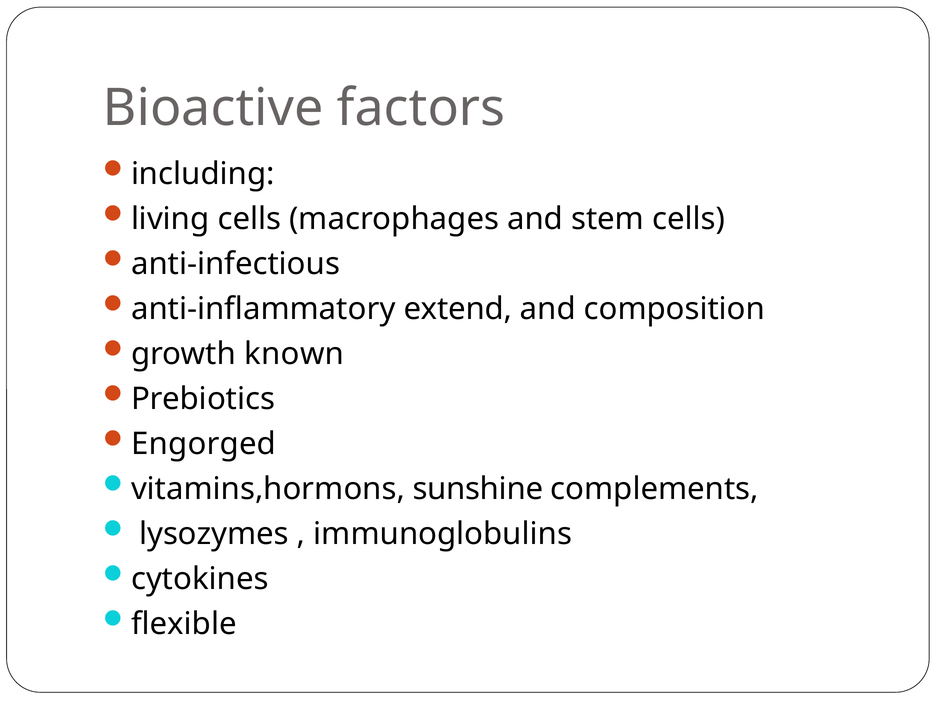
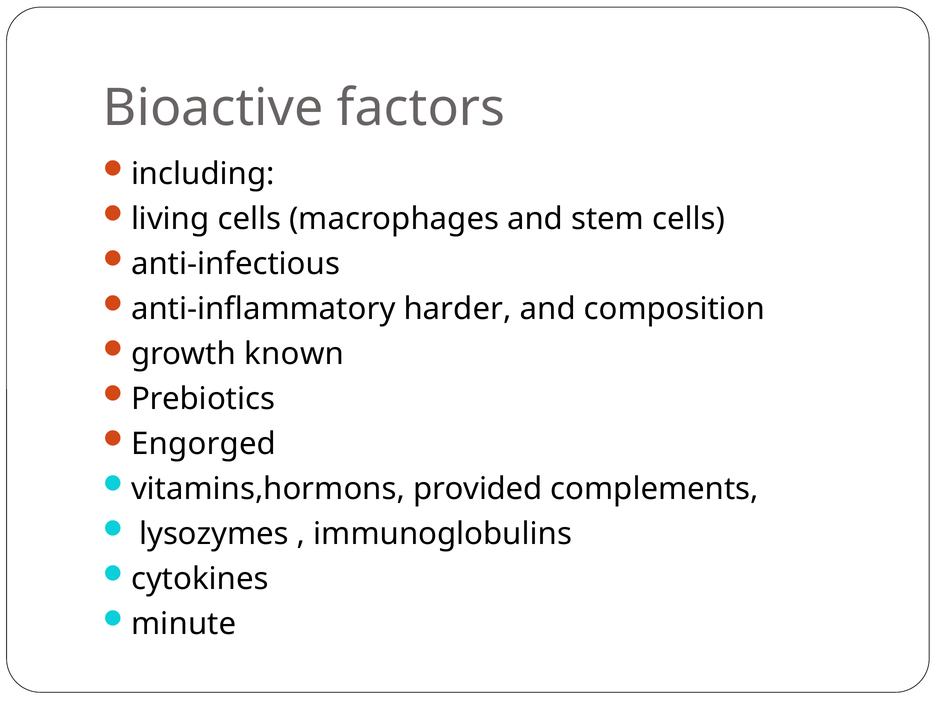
extend: extend -> harder (458, 309)
sunshine: sunshine -> provided (478, 489)
flexible: flexible -> minute (184, 624)
